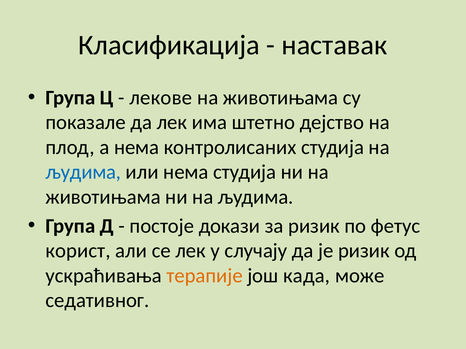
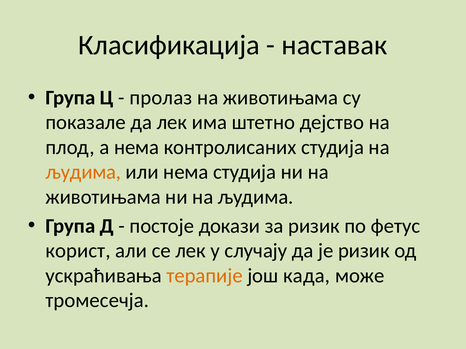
лекове: лекове -> пролаз (161, 98)
људима colour: blue -> orange (83, 172)
седативног: седативног -> тромесечја (97, 301)
